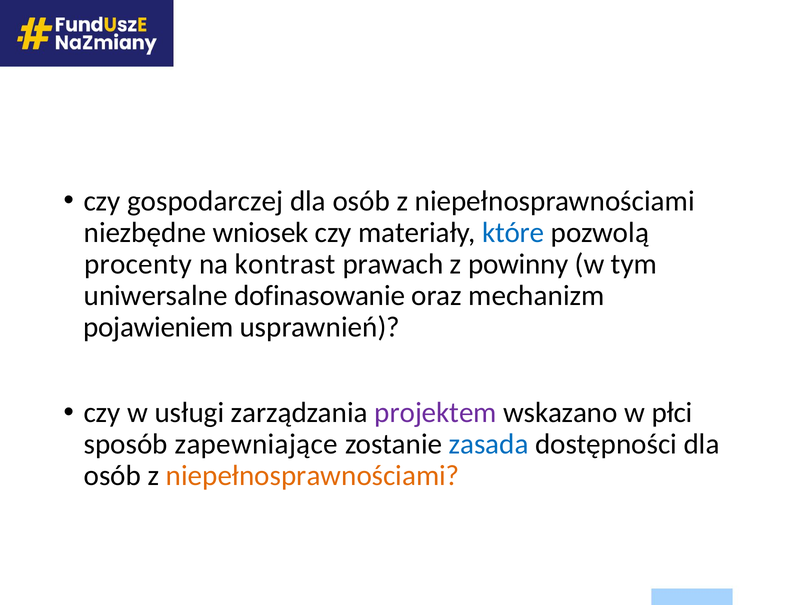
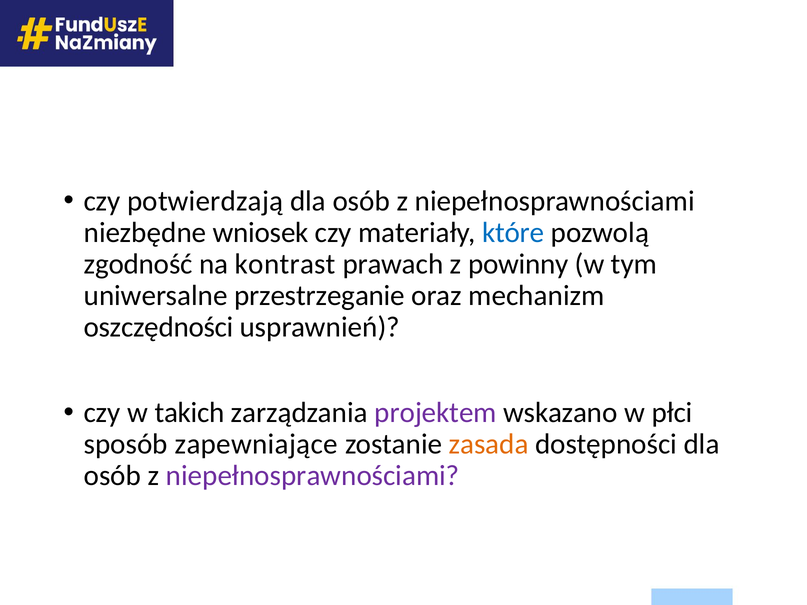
gospodarczej: gospodarczej -> potwierdzają (205, 201)
procenty: procenty -> zgodność (138, 264)
dofinasowanie: dofinasowanie -> przestrzeganie (320, 296)
pojawieniem: pojawieniem -> oszczędności (159, 327)
usługi: usługi -> takich (190, 413)
zasada colour: blue -> orange (489, 444)
niepełnosprawnościami colour: orange -> purple (313, 476)
